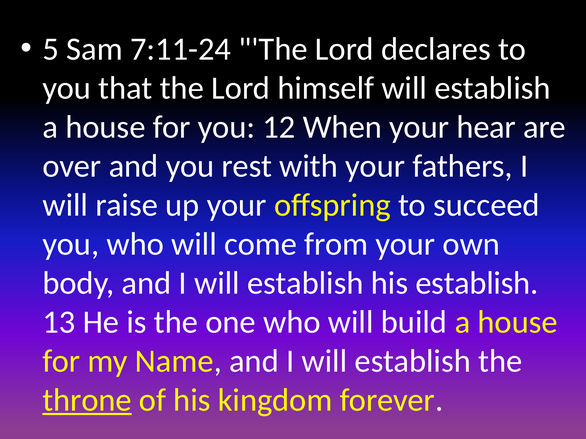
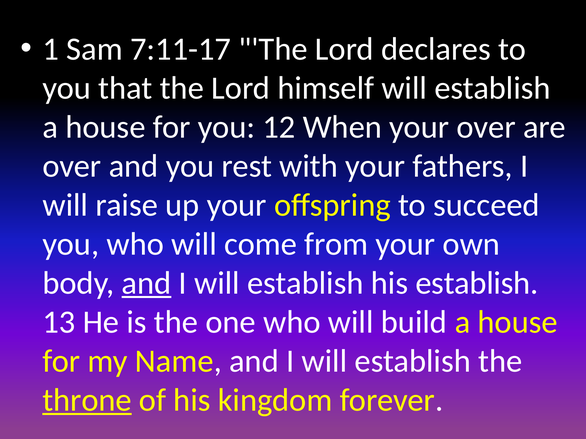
5: 5 -> 1 (51, 49)
7:11-24: 7:11-24 -> 7:11-17 (181, 49)
your hear: hear -> over (486, 127)
and underline: none -> present (146, 283)
